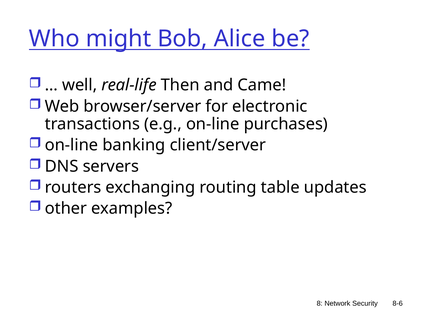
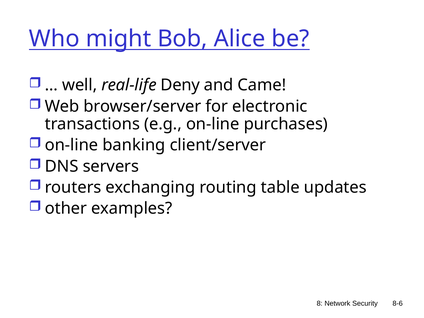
Then: Then -> Deny (180, 85)
